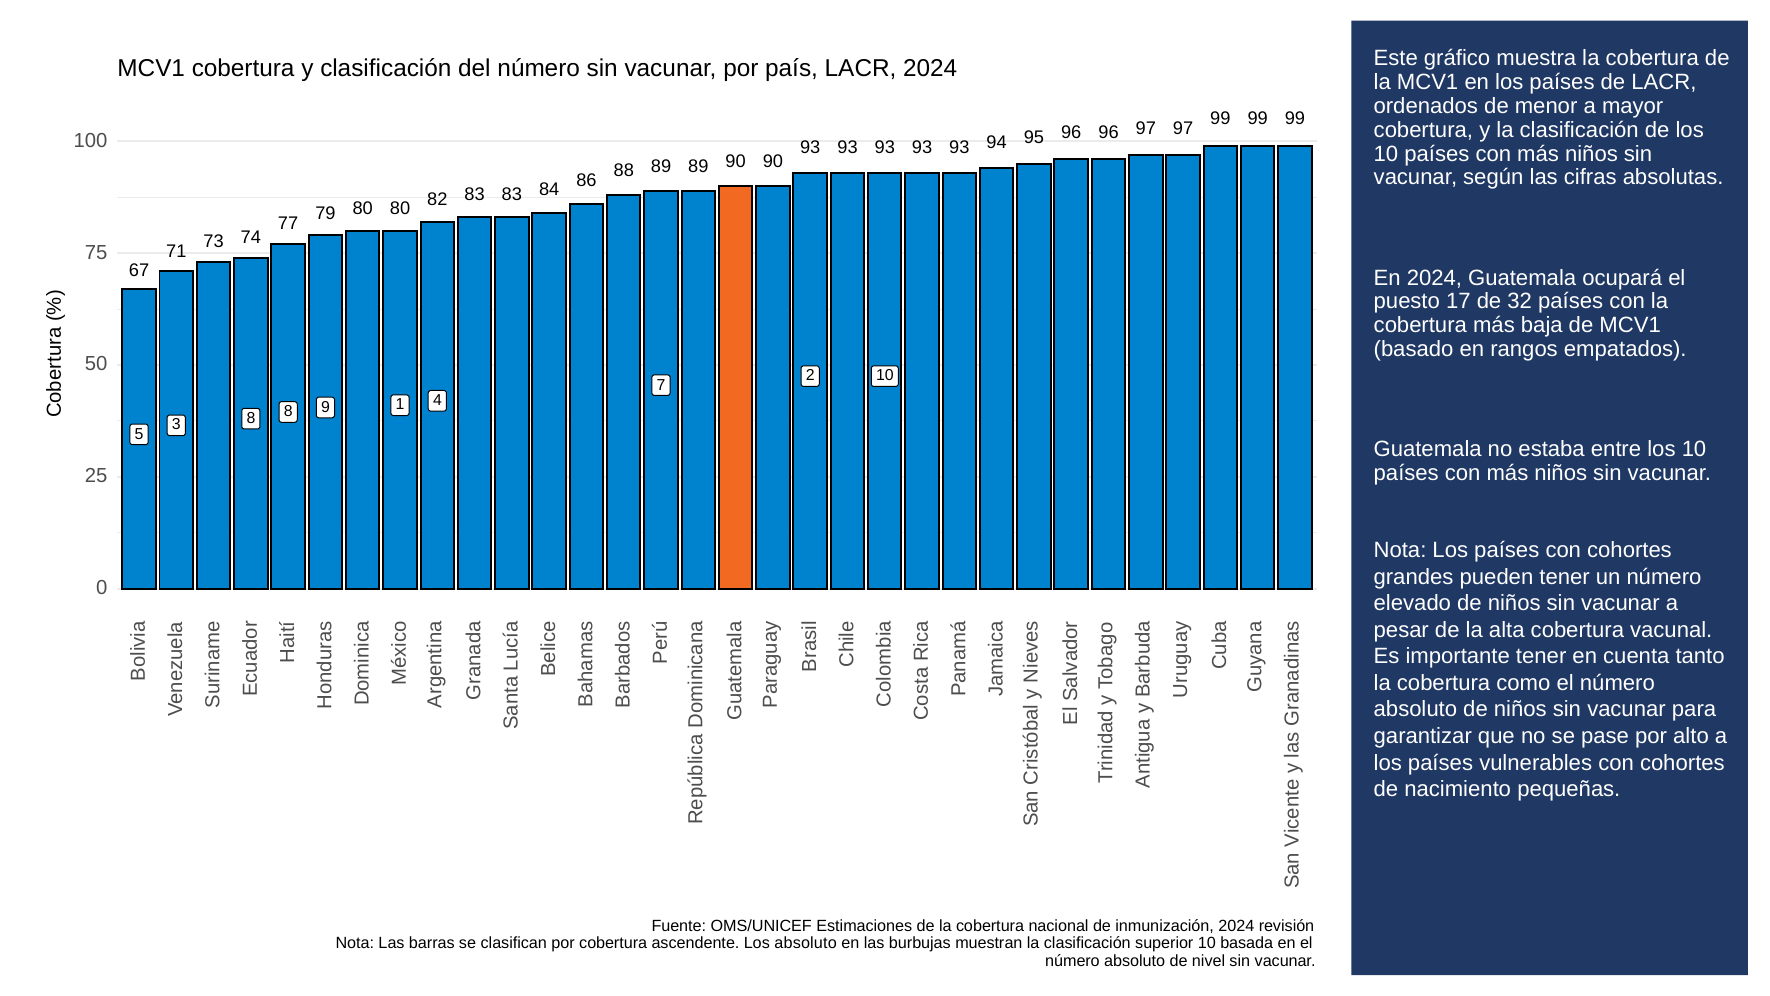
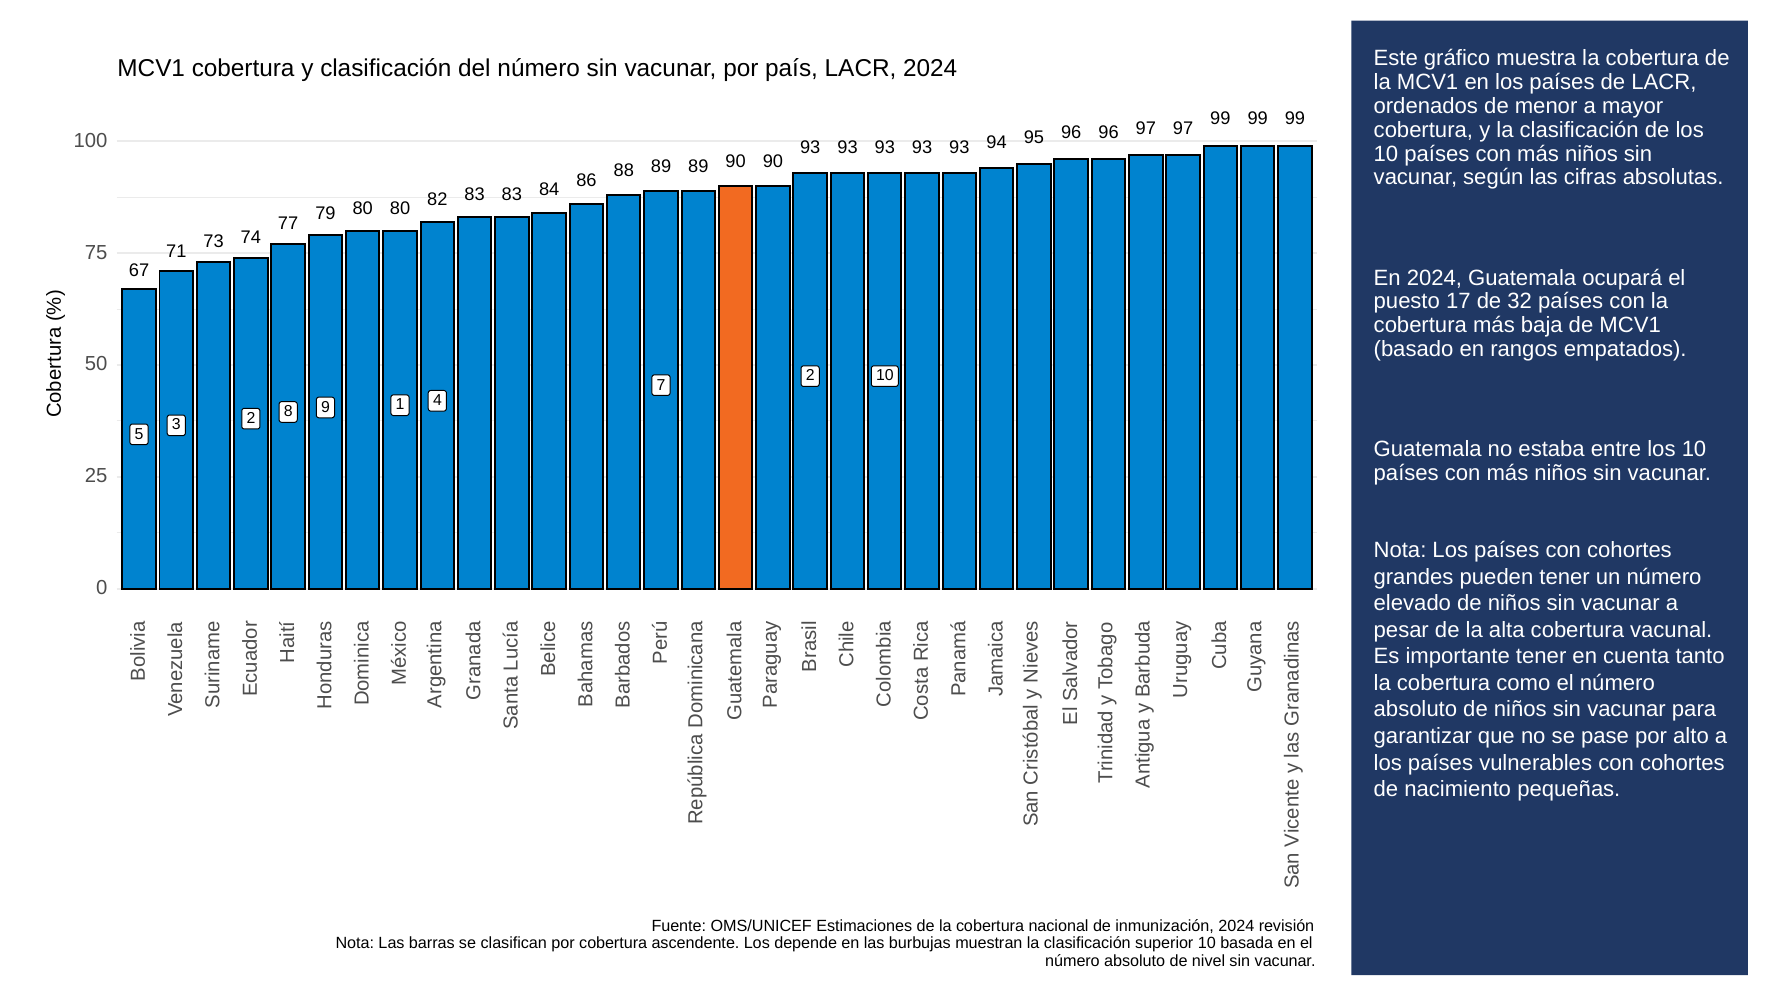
3 8: 8 -> 2 (251, 418)
Los absoluto: absoluto -> depende (806, 943)
